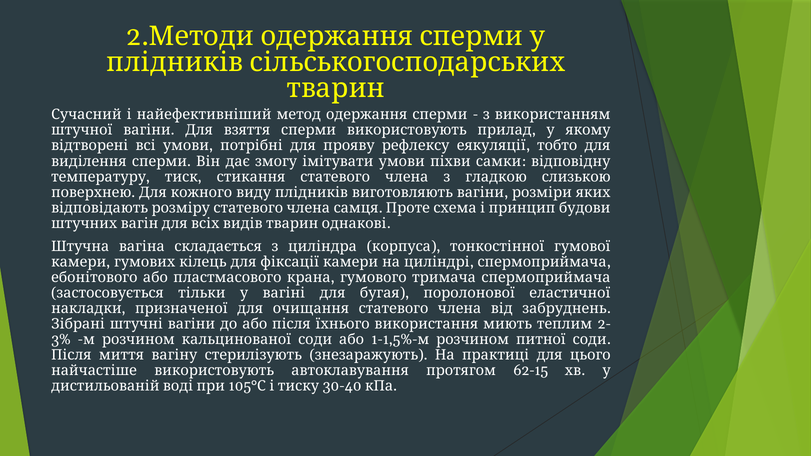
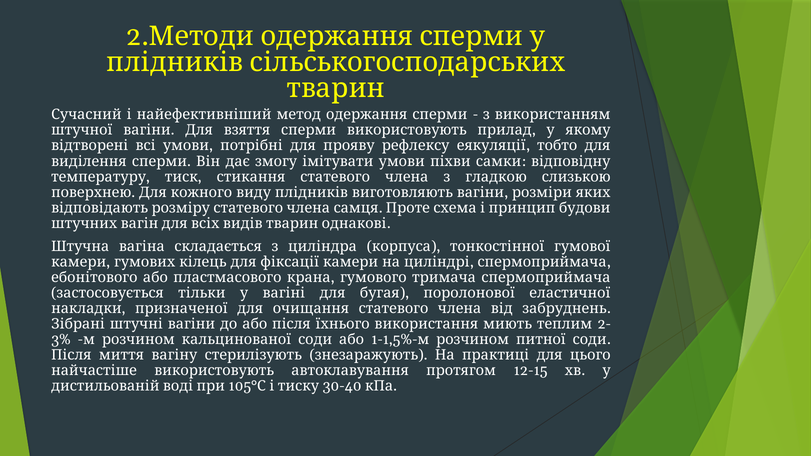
62-15: 62-15 -> 12-15 (531, 371)
